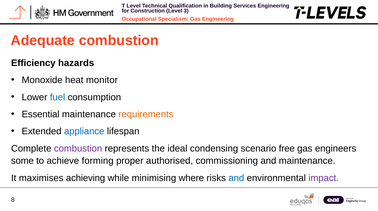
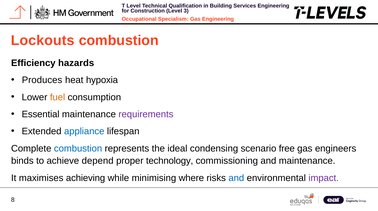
Adequate: Adequate -> Lockouts (43, 41)
Monoxide: Monoxide -> Produces (42, 80)
monitor: monitor -> hypoxia (102, 80)
fuel colour: blue -> orange (58, 97)
requirements colour: orange -> purple (146, 114)
combustion colour: purple -> blue (78, 149)
some: some -> binds (22, 161)
forming: forming -> depend (98, 161)
authorised: authorised -> technology (170, 161)
